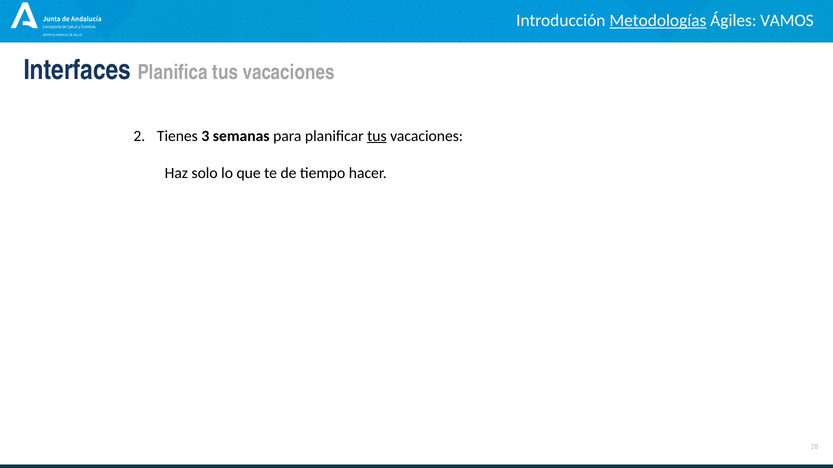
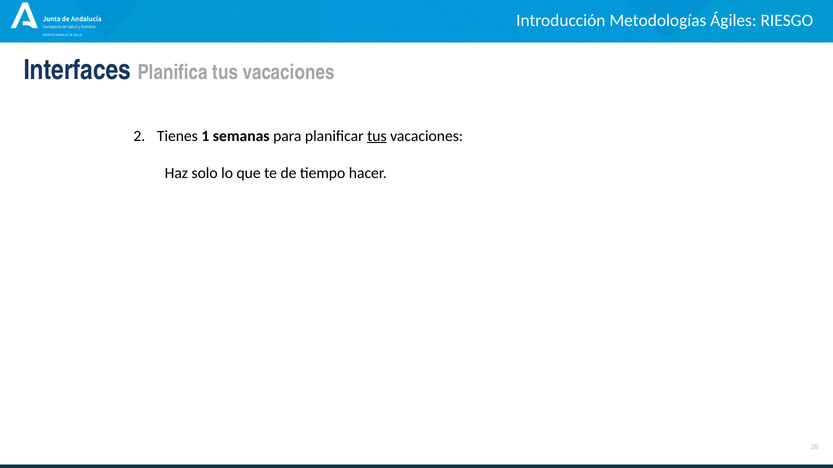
Metodologías underline: present -> none (658, 21)
VAMOS: VAMOS -> RIESGO (787, 21)
3: 3 -> 1 (205, 136)
